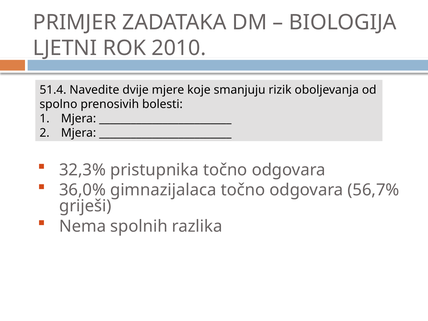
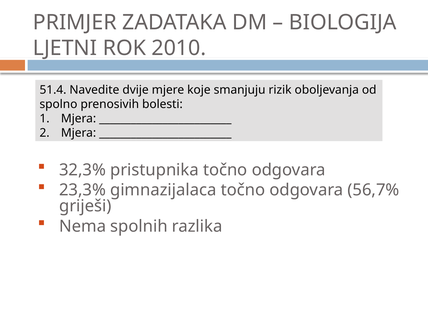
36,0%: 36,0% -> 23,3% (83, 190)
